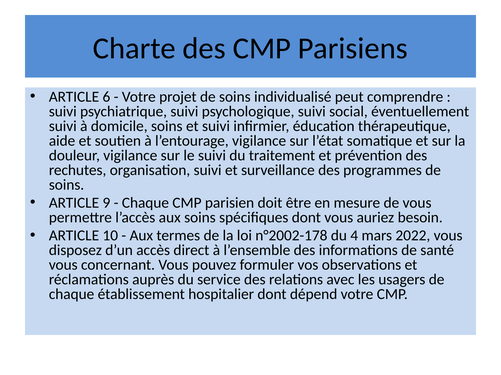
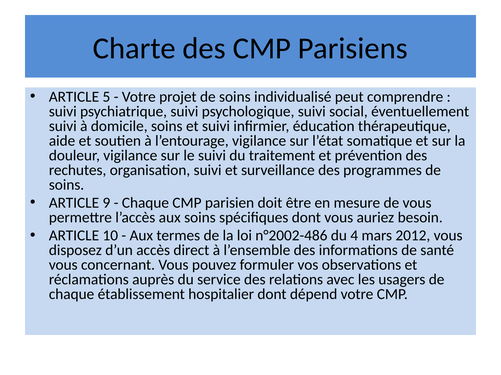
6: 6 -> 5 (106, 97)
n°2002-178: n°2002-178 -> n°2002-486 (291, 236)
2022: 2022 -> 2012 (413, 236)
